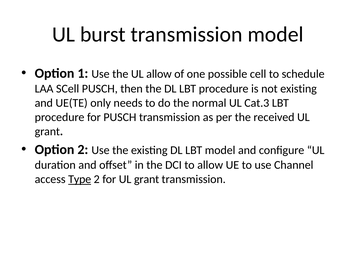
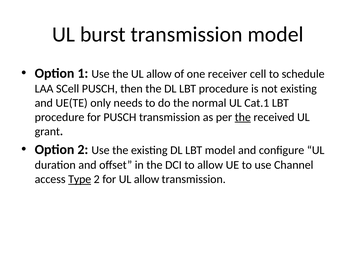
possible: possible -> receiver (228, 74)
Cat.3: Cat.3 -> Cat.1 (257, 103)
the underline: none -> present (243, 117)
for UL grant: grant -> allow (147, 179)
